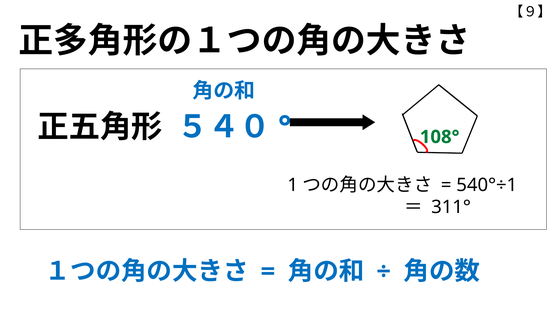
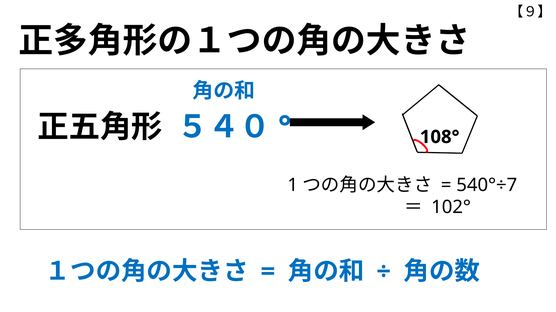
108° colour: green -> black (440, 137)
540°÷1: 540°÷1 -> 540°÷7 (487, 185)
311°: 311° -> 102° (451, 208)
